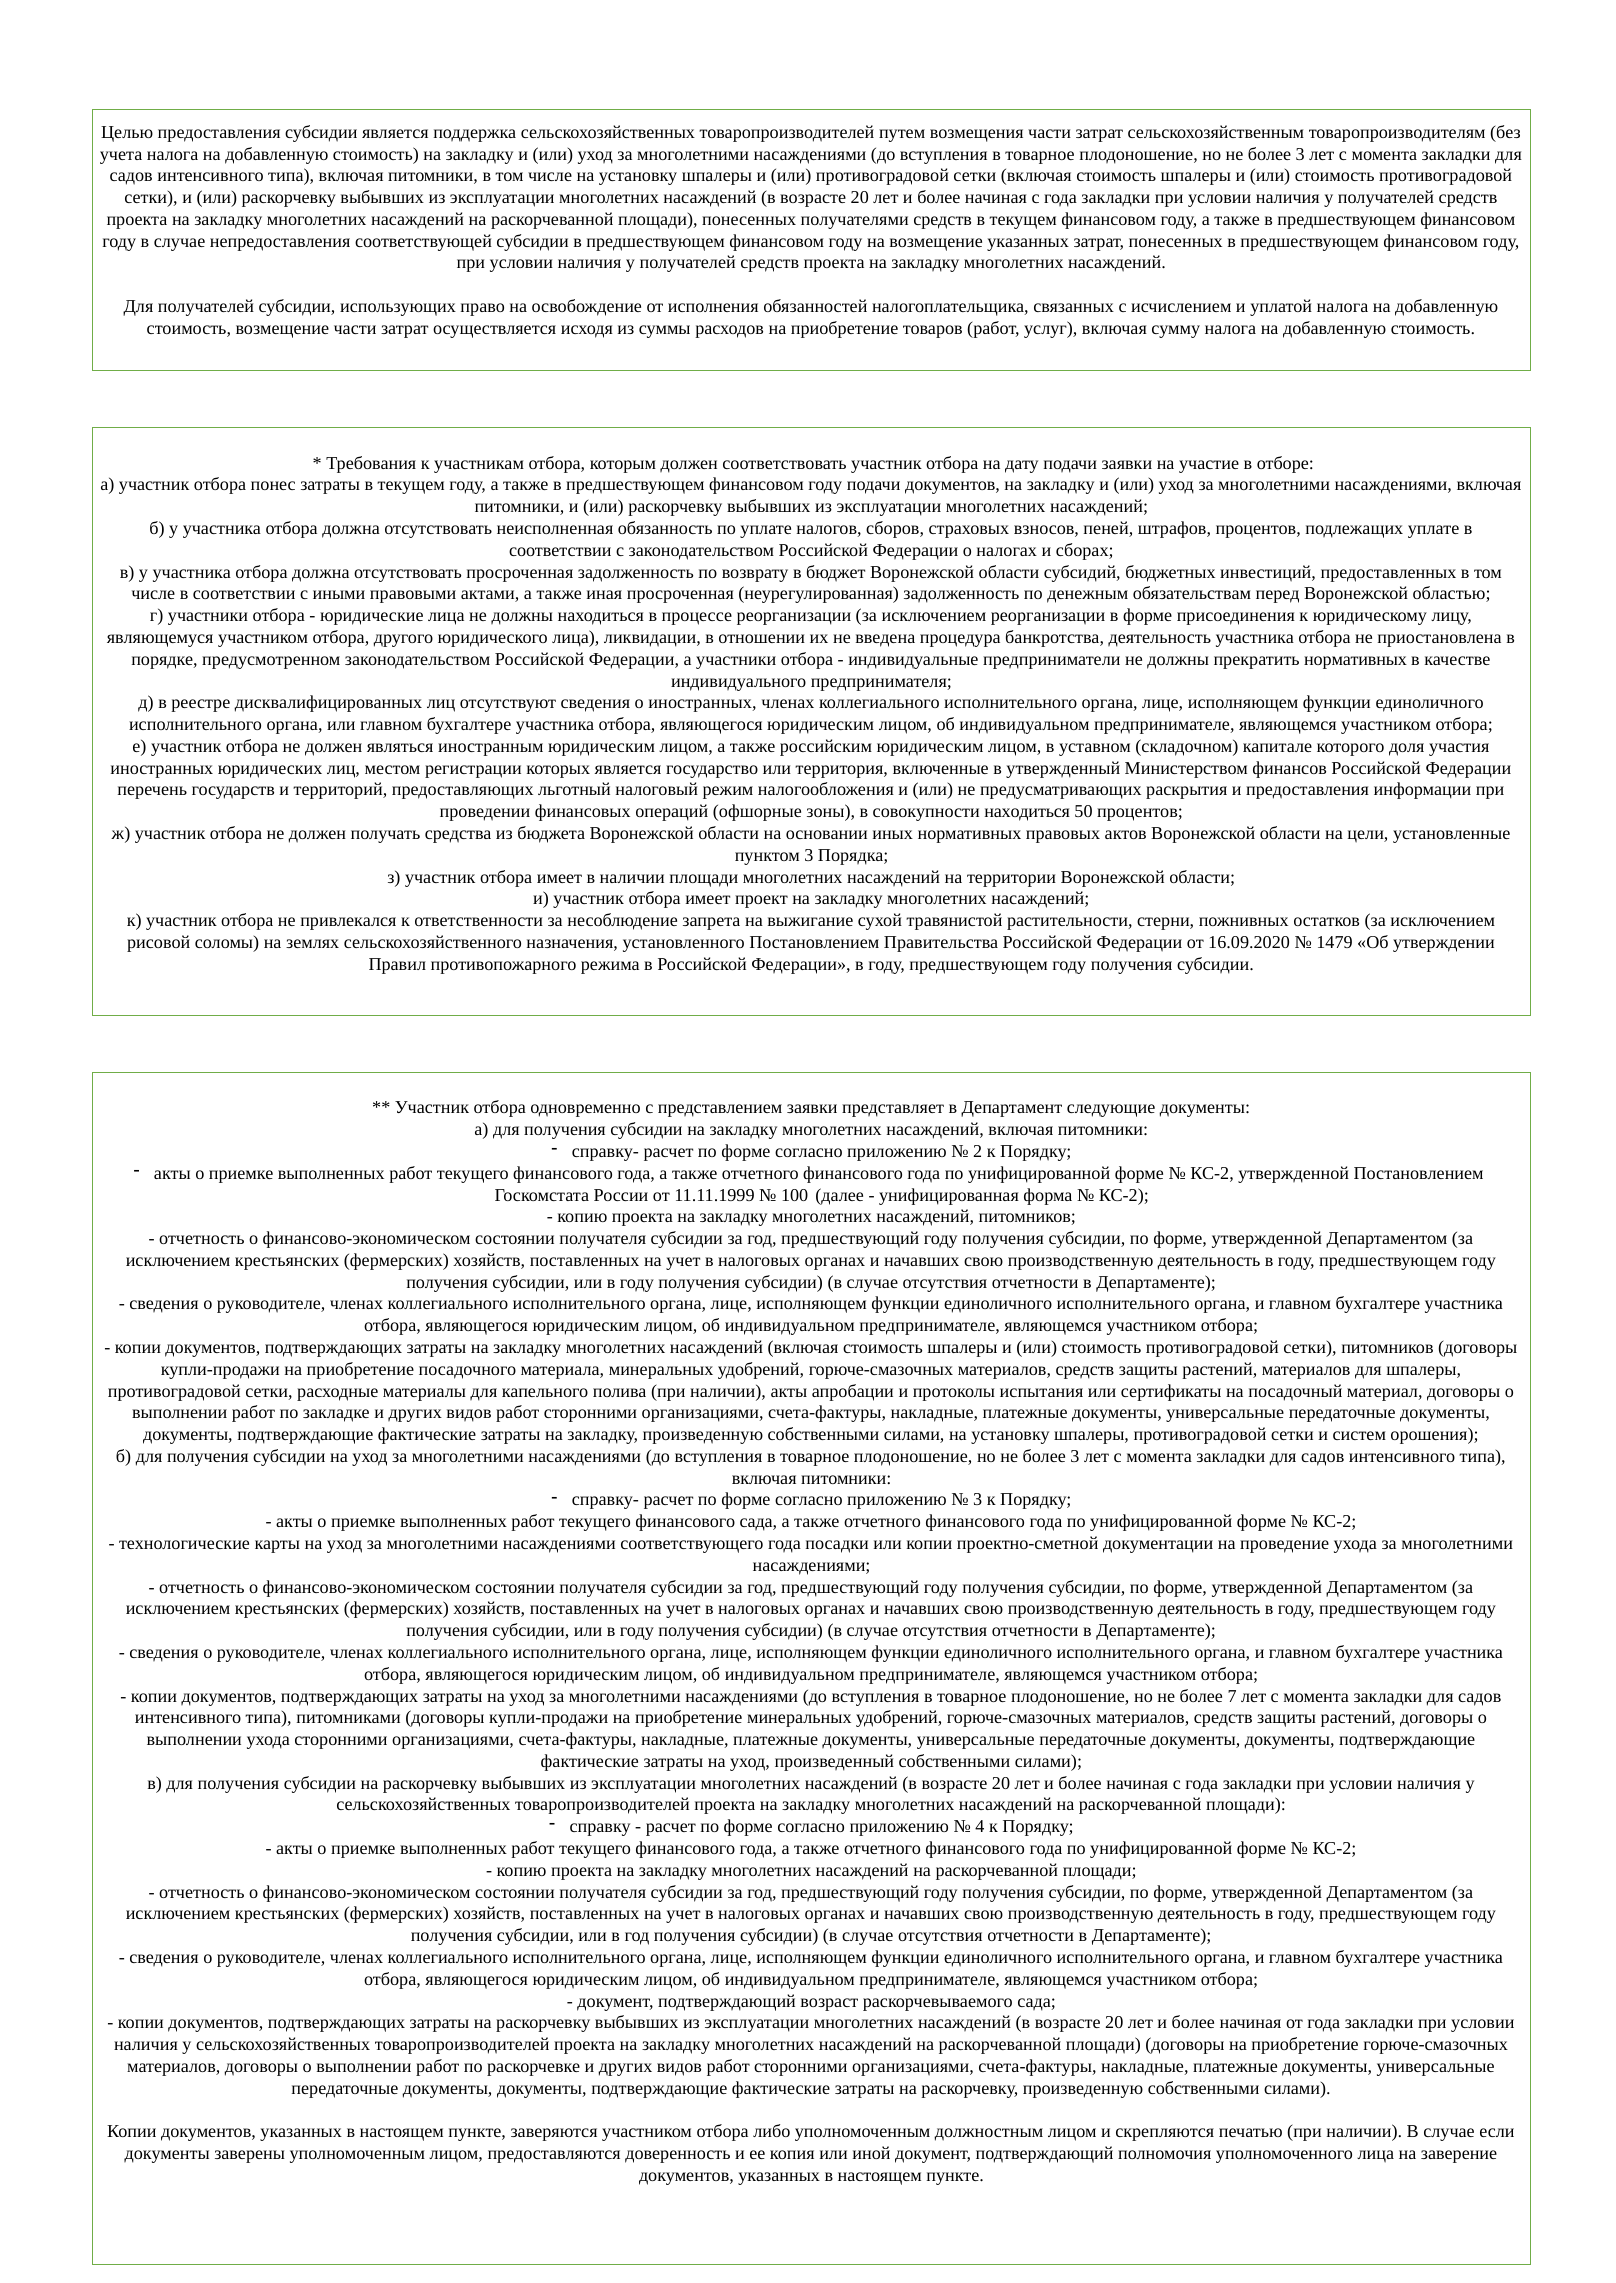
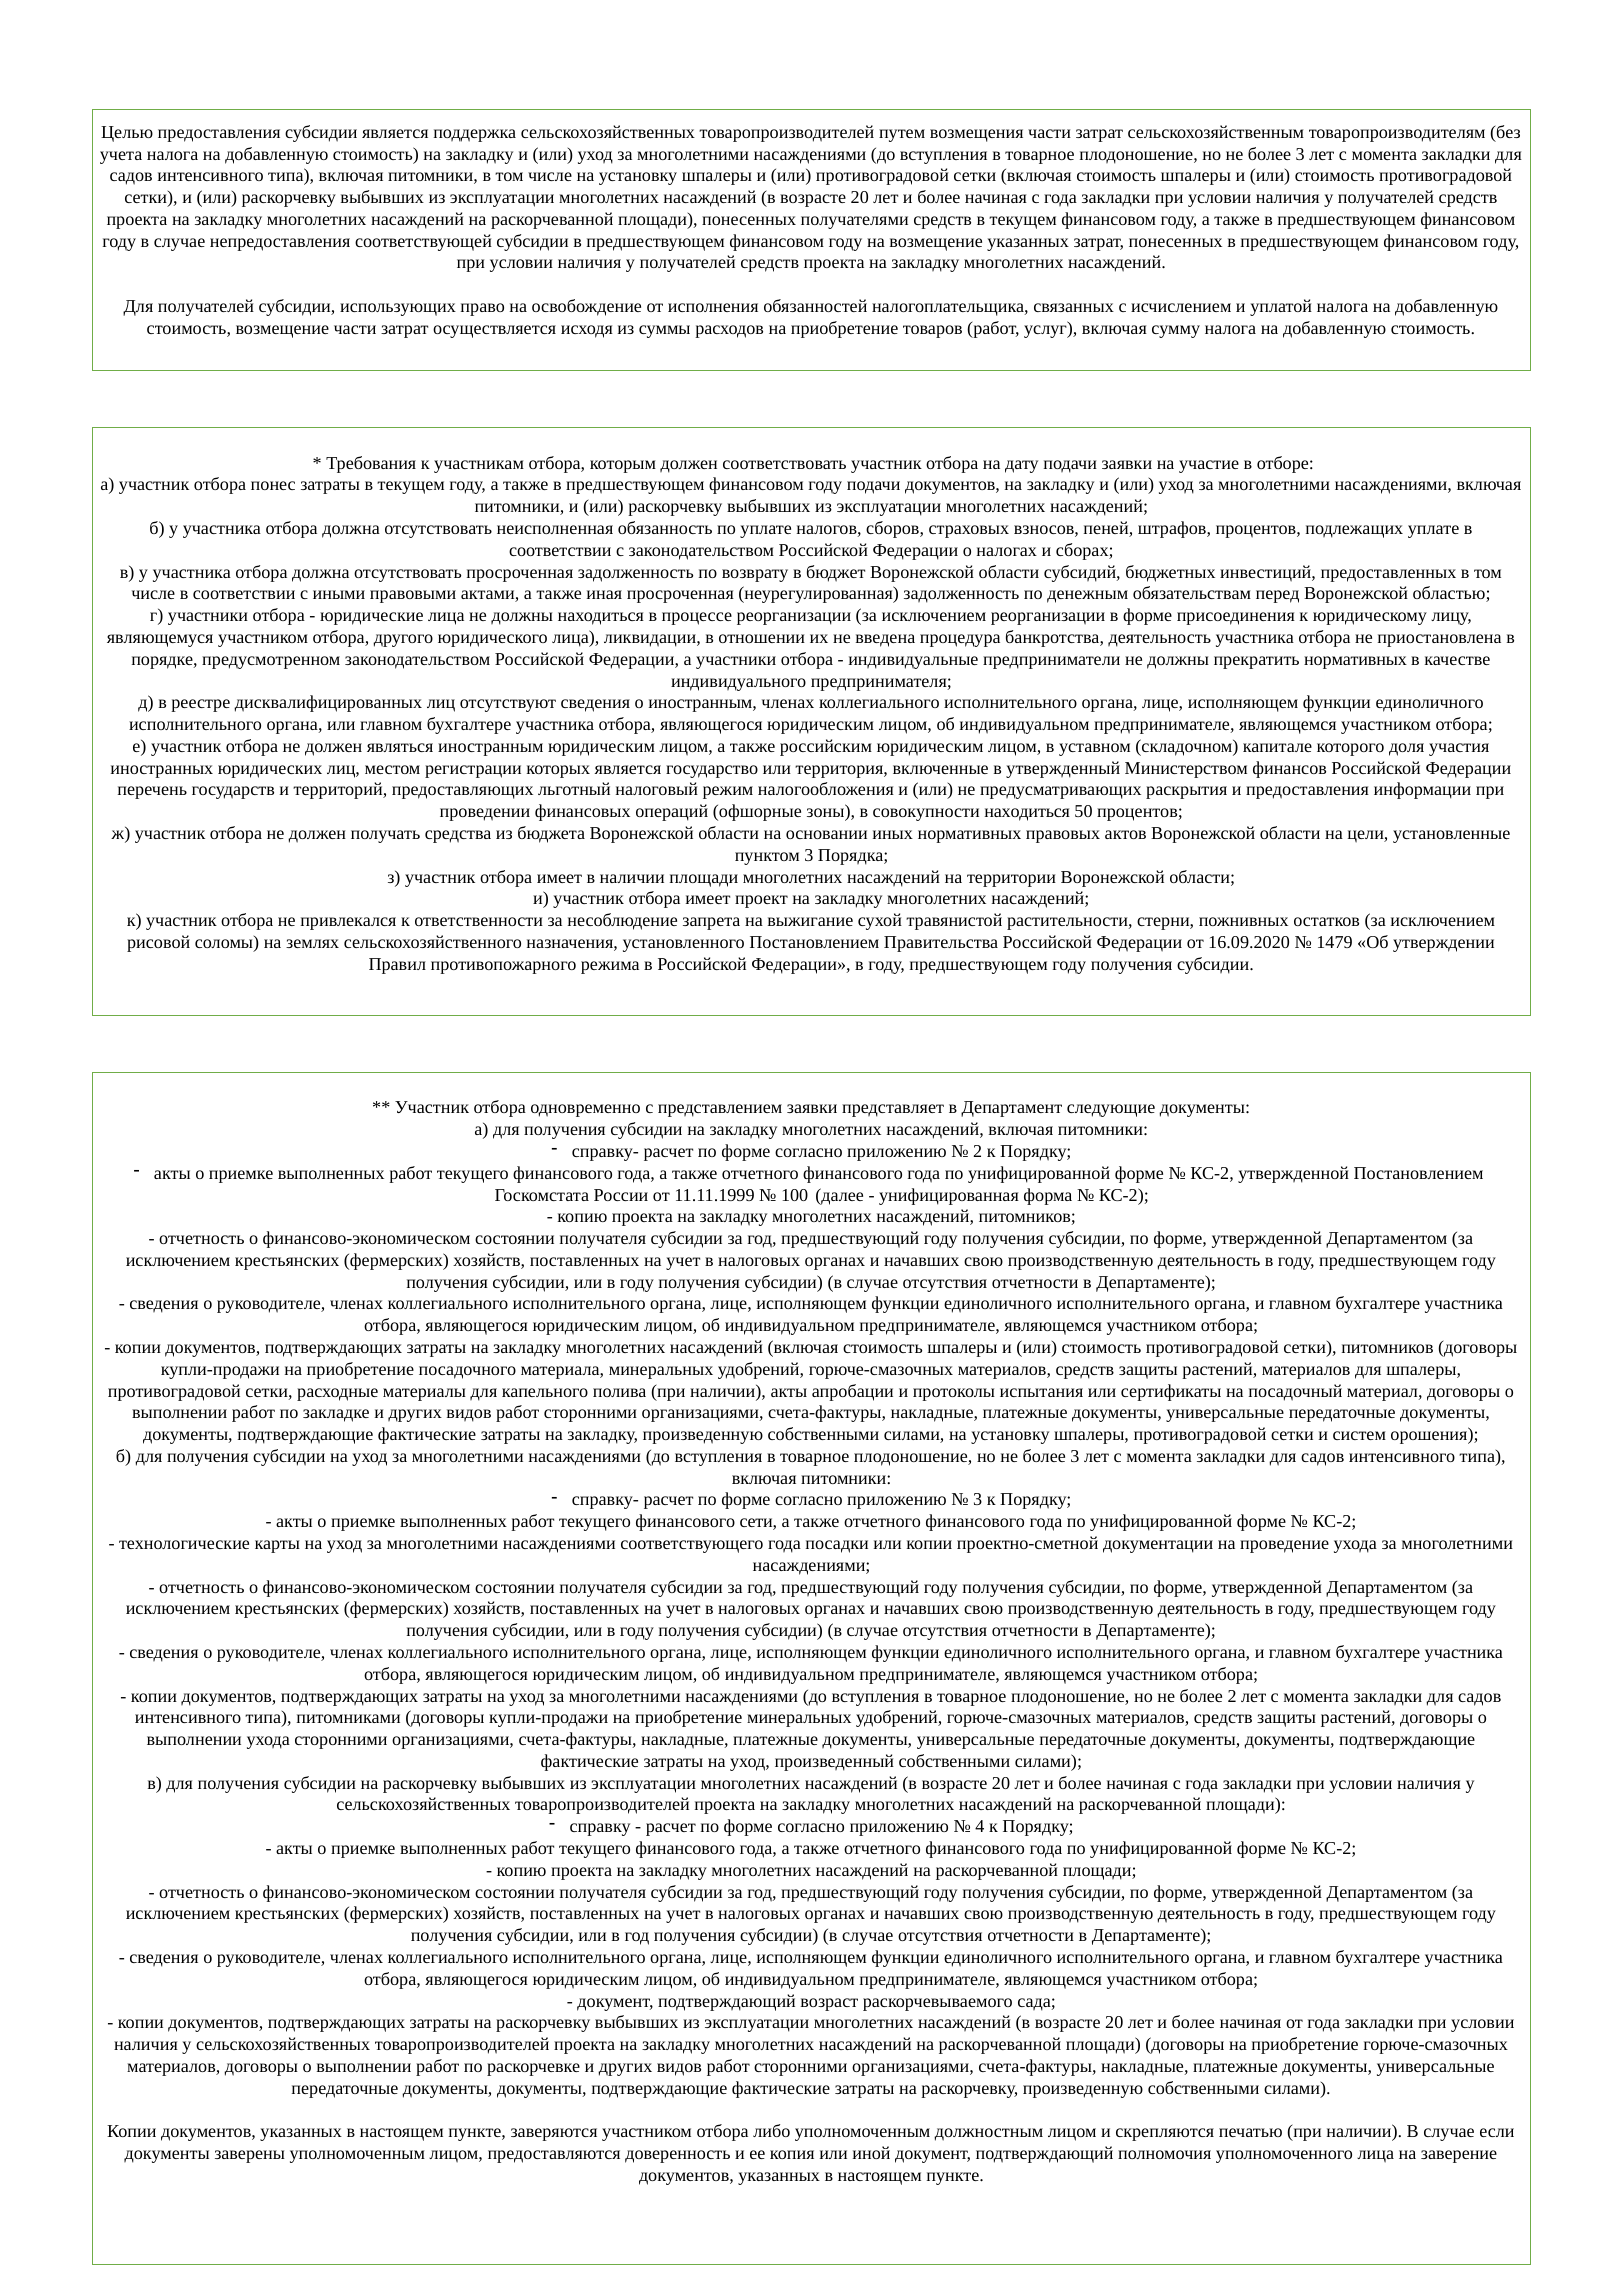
о иностранных: иностранных -> иностранным (703, 703)
финансового сада: сада -> сети (758, 1522)
более 7: 7 -> 2 (1232, 1696)
